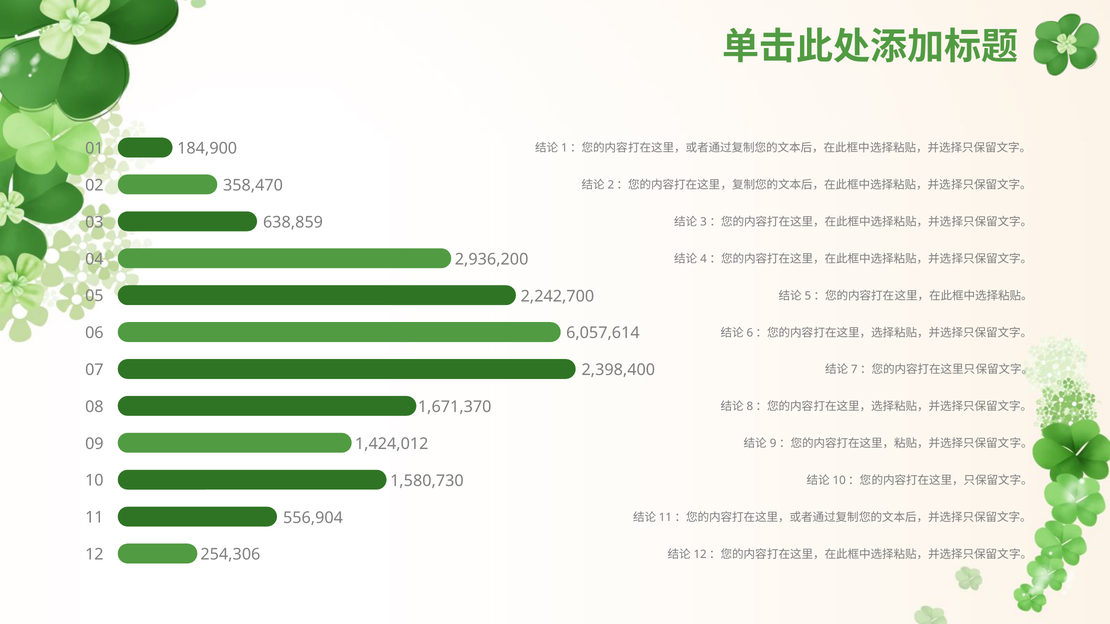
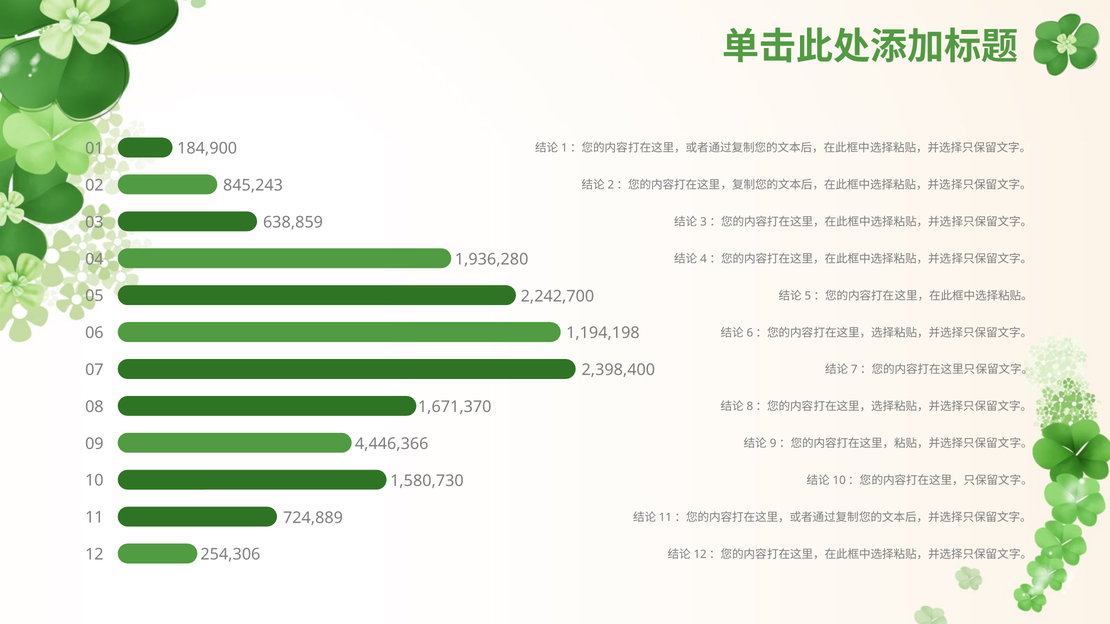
358,470: 358,470 -> 845,243 (253, 186)
2,936,200: 2,936,200 -> 1,936,280 (492, 259)
6,057,614: 6,057,614 -> 1,194,198 (603, 333)
1,424,012: 1,424,012 -> 4,446,366 (392, 444)
556,904: 556,904 -> 724,889 (313, 518)
